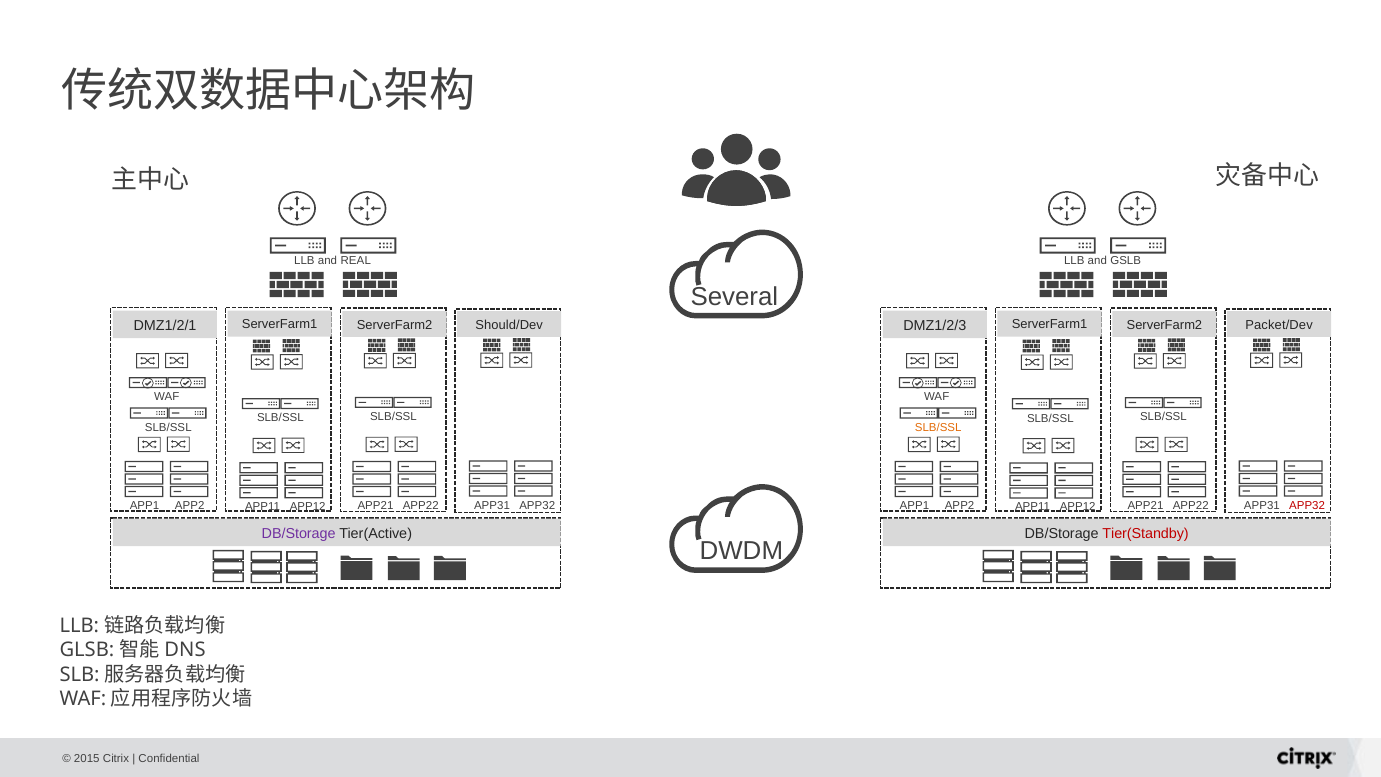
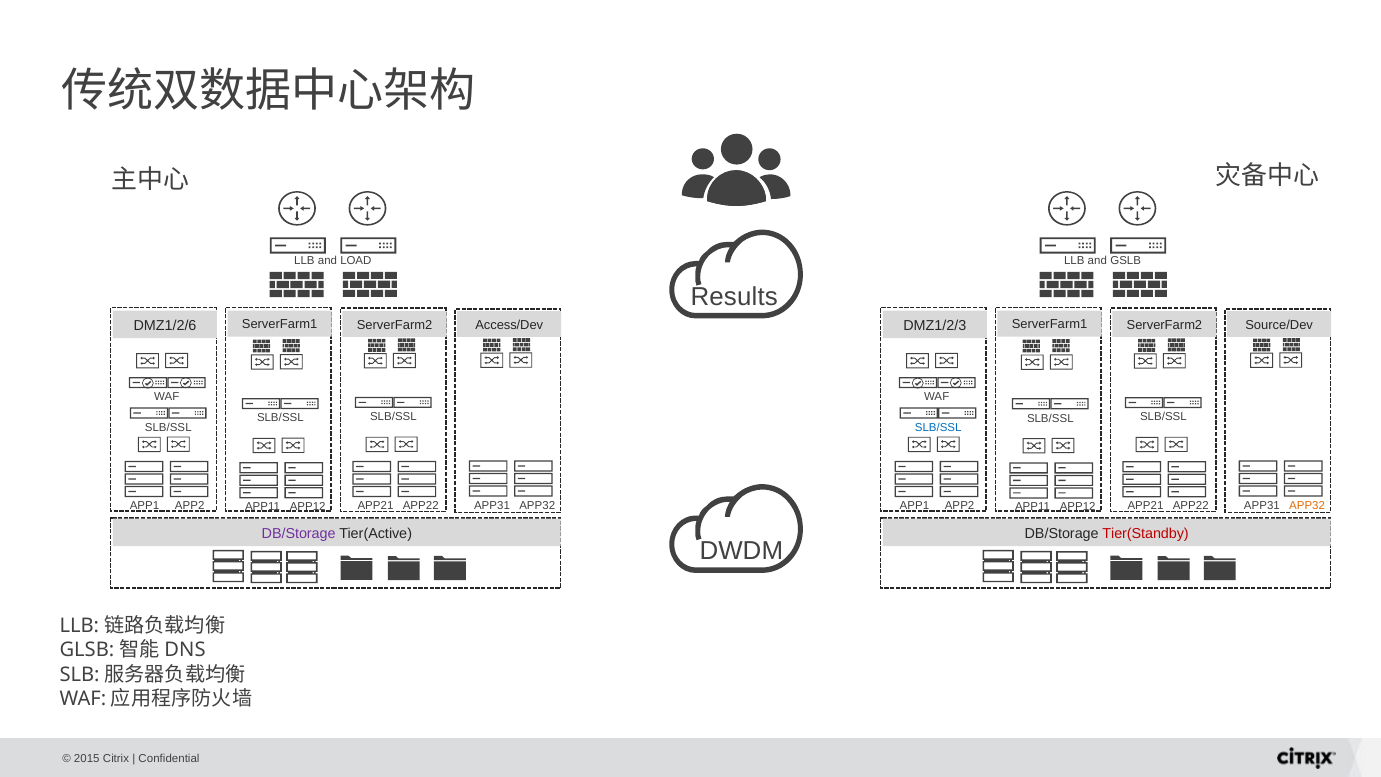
REAL: REAL -> LOAD (356, 261)
Several: Several -> Results (734, 297)
Packet/Dev: Packet/Dev -> Source/Dev (1279, 325)
DMZ1/2/1: DMZ1/2/1 -> DMZ1/2/6 (165, 325)
Should/Dev: Should/Dev -> Access/Dev (509, 325)
SLB/SSL colour: orange -> blue (938, 428)
APP32 colour: red -> orange (1307, 505)
